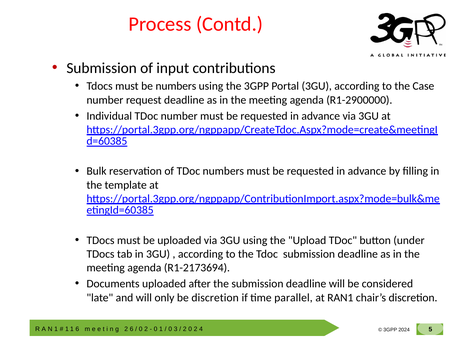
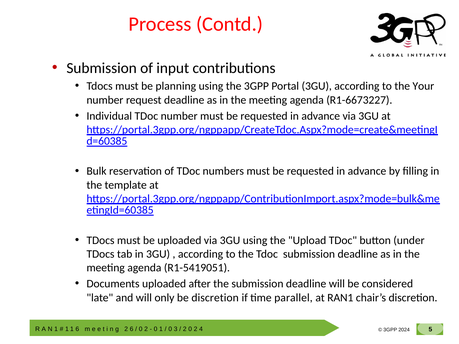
be numbers: numbers -> planning (176, 86)
Case: Case -> Your (423, 86)
R1-2900000: R1-2900000 -> R1-6673227 (359, 100)
R1-2173694: R1-2173694 -> R1-5419051 (197, 268)
